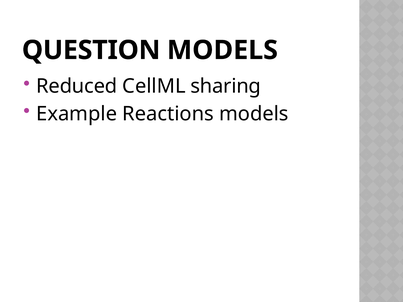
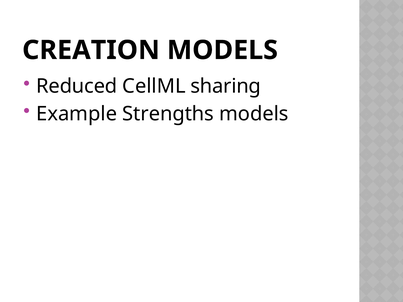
QUESTION: QUESTION -> CREATION (91, 50)
Reactions: Reactions -> Strengths (168, 114)
